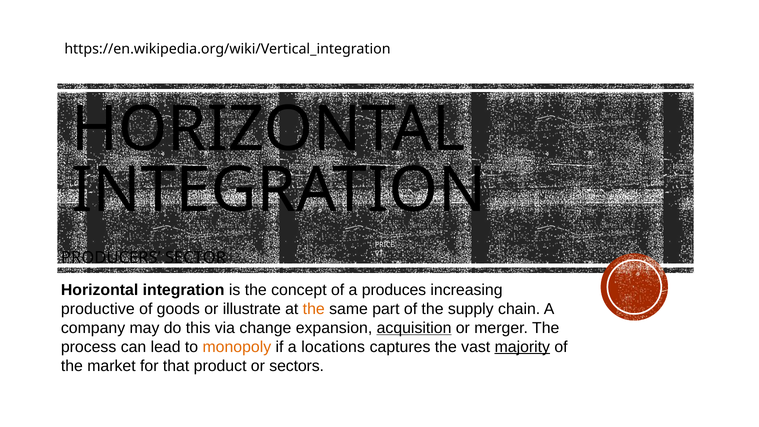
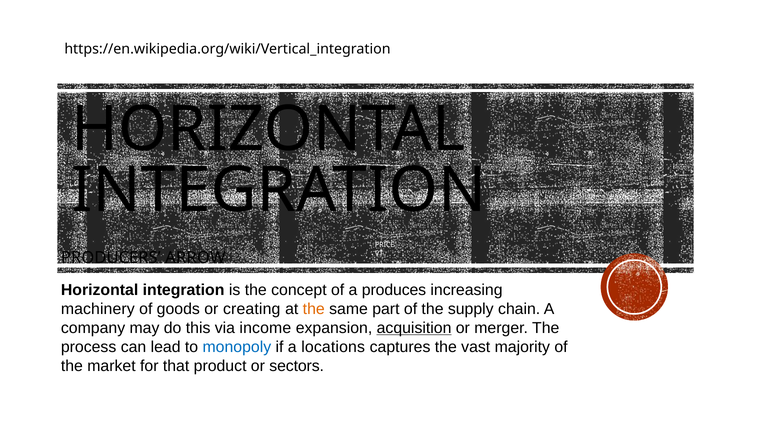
SECTOR: SECTOR -> ARROW (195, 258)
productive: productive -> machinery (98, 309)
illustrate: illustrate -> creating (252, 309)
change: change -> income (265, 328)
monopoly colour: orange -> blue (237, 347)
majority underline: present -> none (522, 347)
